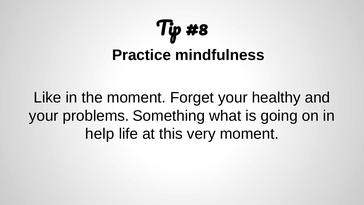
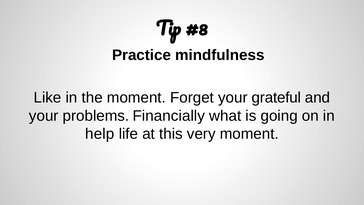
healthy: healthy -> grateful (276, 97)
Something: Something -> Financially (169, 116)
